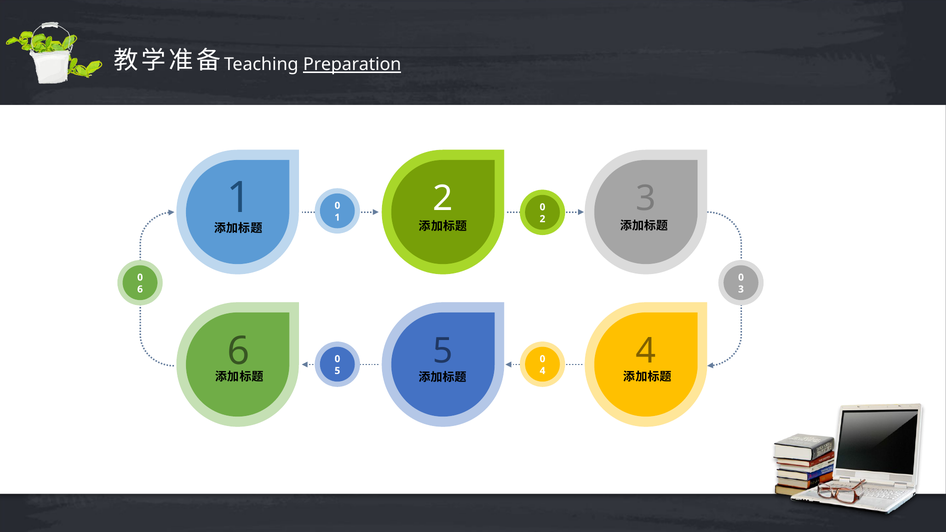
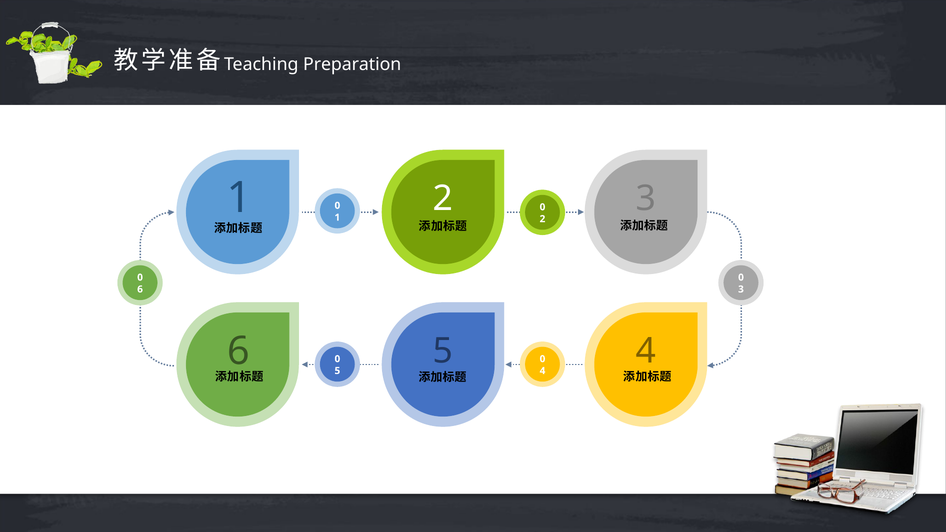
Preparation underline: present -> none (352, 65)
